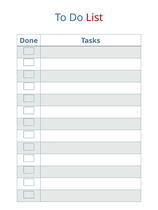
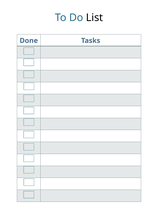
List colour: red -> black (94, 18)
